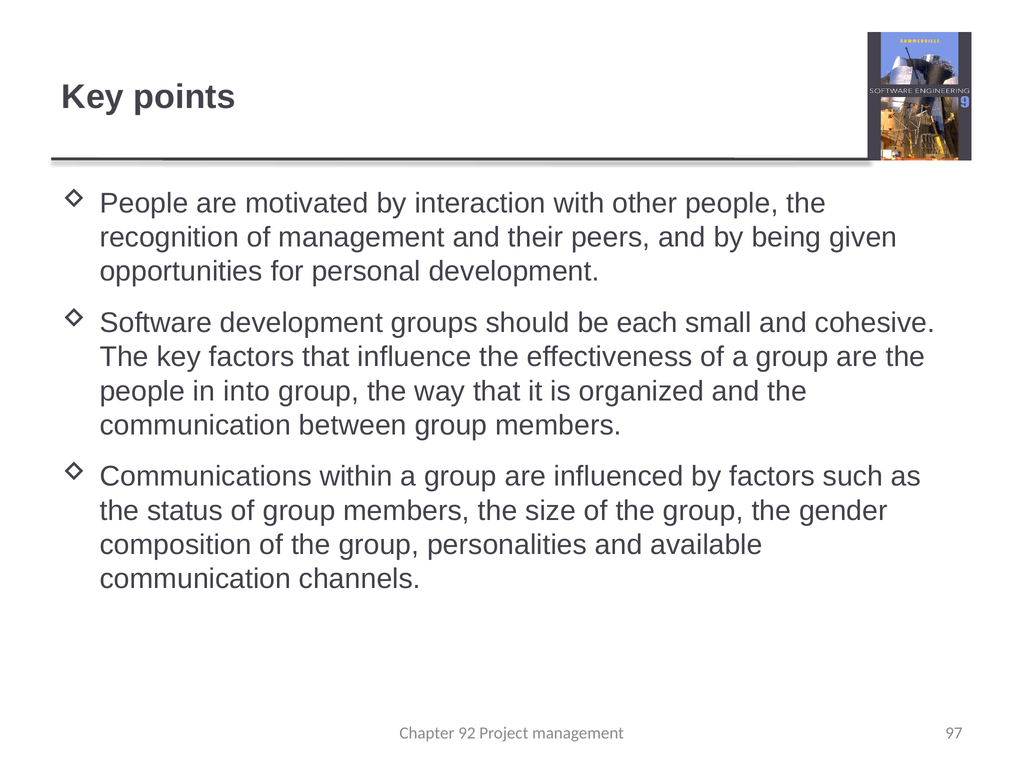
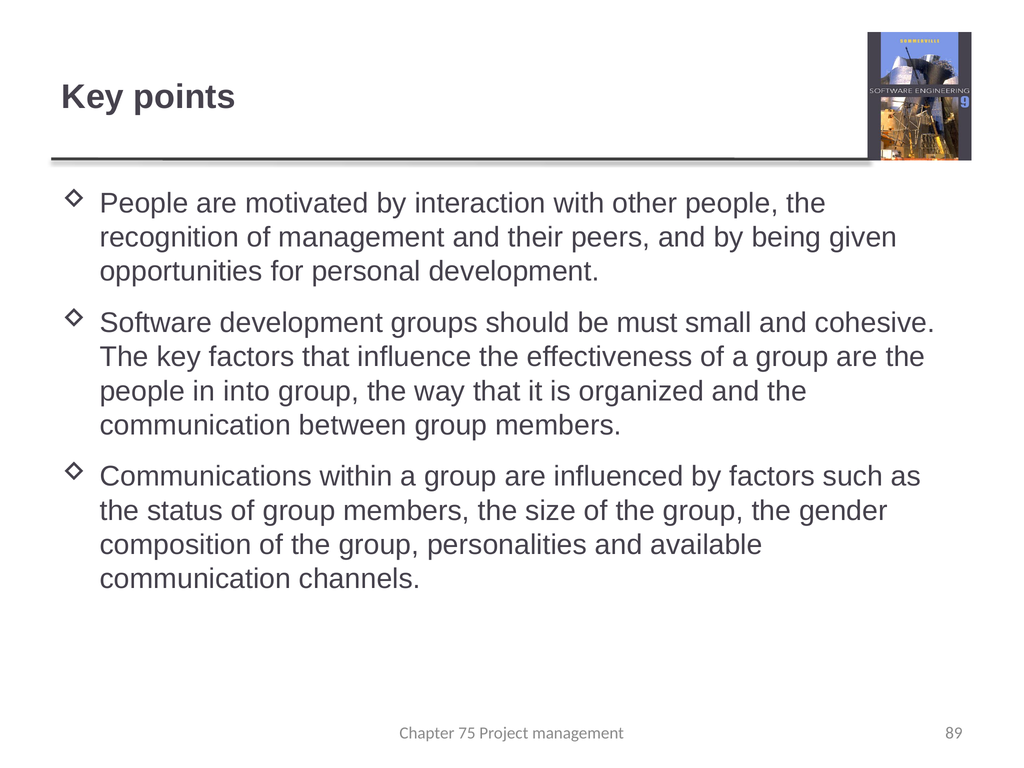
each: each -> must (647, 323)
92: 92 -> 75 (467, 733)
97: 97 -> 89 (954, 733)
